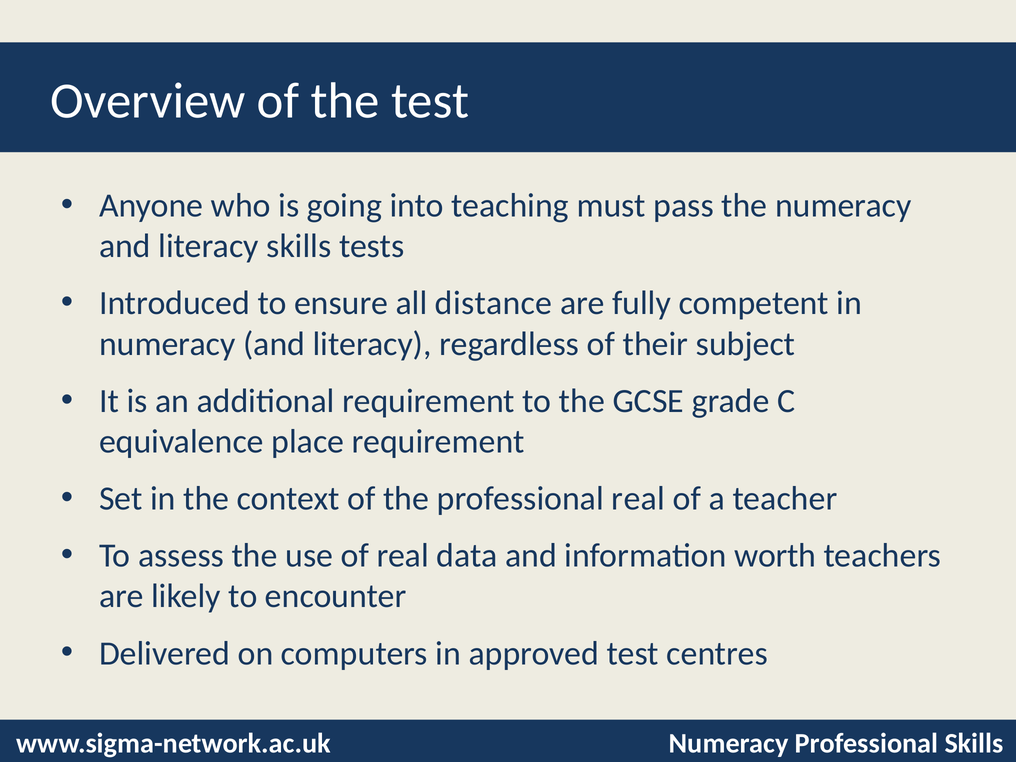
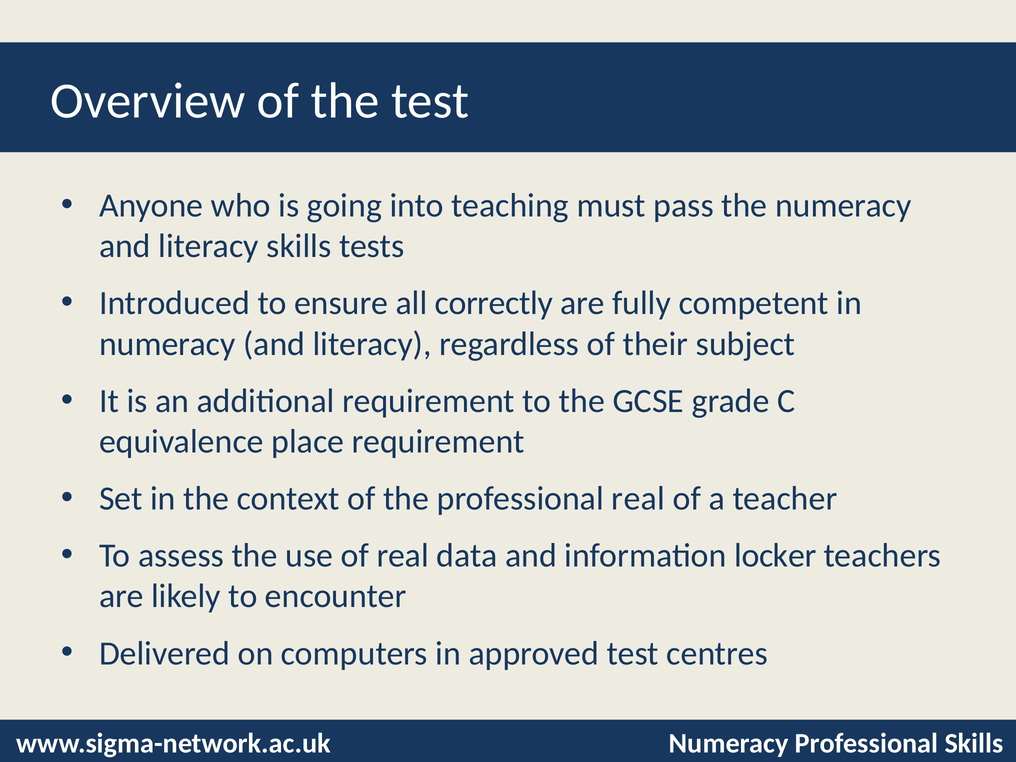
distance: distance -> correctly (494, 303)
worth: worth -> locker (775, 556)
